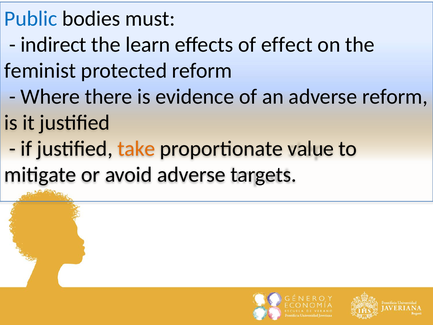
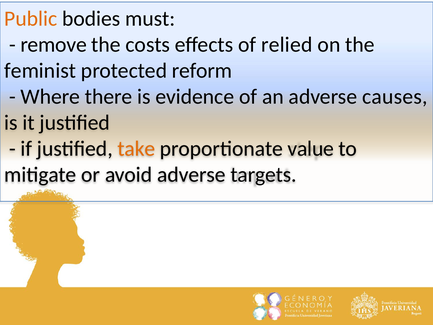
Public colour: blue -> orange (31, 19)
indirect: indirect -> remove (54, 45)
learn: learn -> costs (148, 45)
effect: effect -> relied (287, 45)
adverse reform: reform -> causes (395, 97)
